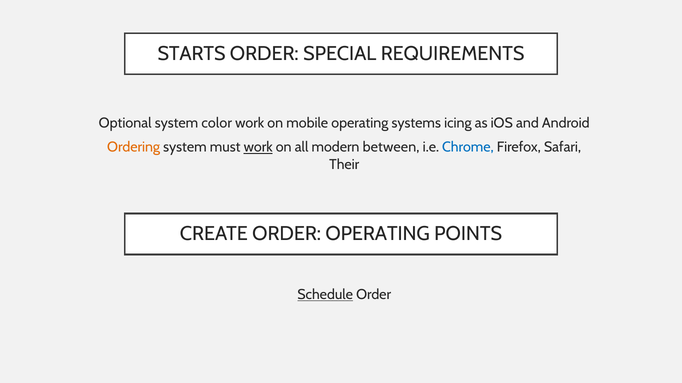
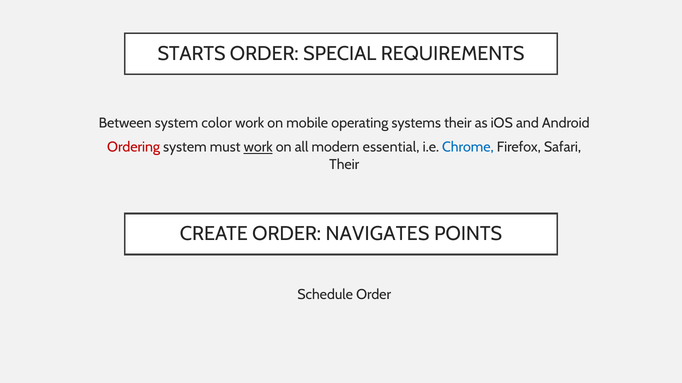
Optional: Optional -> Between (125, 123)
systems icing: icing -> their (458, 123)
Ordering colour: orange -> red (134, 148)
between: between -> essential (391, 148)
ORDER OPERATING: OPERATING -> NAVIGATES (378, 234)
Schedule underline: present -> none (325, 295)
